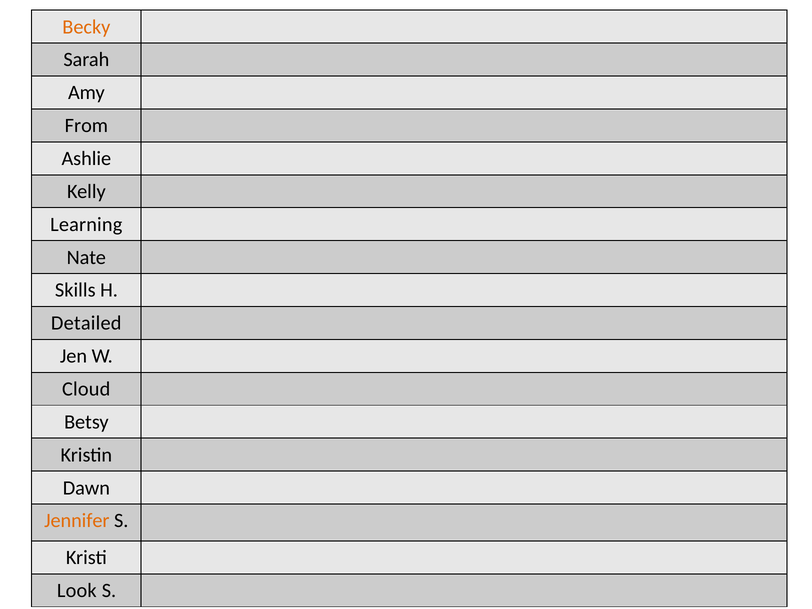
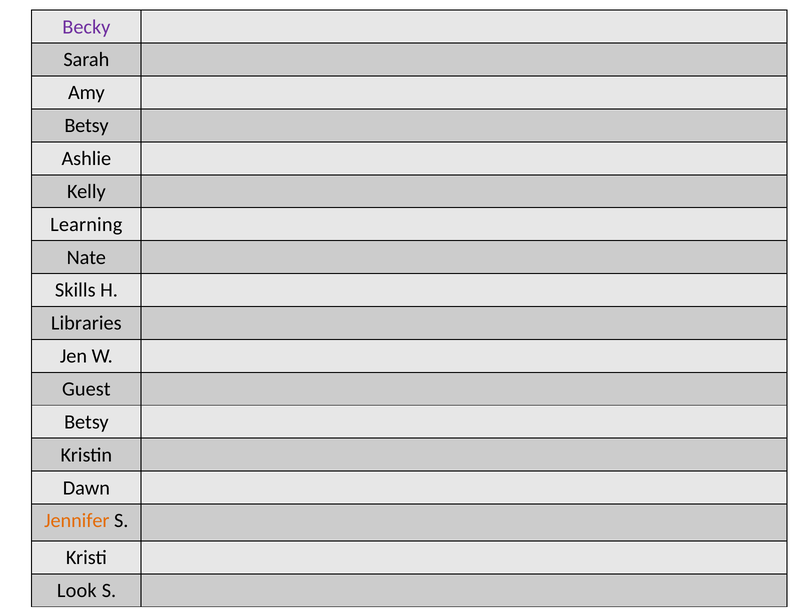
Becky colour: orange -> purple (86, 27)
From: From -> Betsy (87, 126)
Detailed: Detailed -> Libraries (86, 323)
Cloud: Cloud -> Guest (86, 389)
